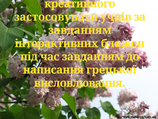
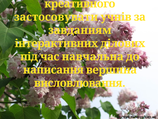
блажен: блажен -> ділових (123, 43)
час завданням: завданням -> навчальна (93, 56)
грецької: грецької -> вершина (111, 70)
